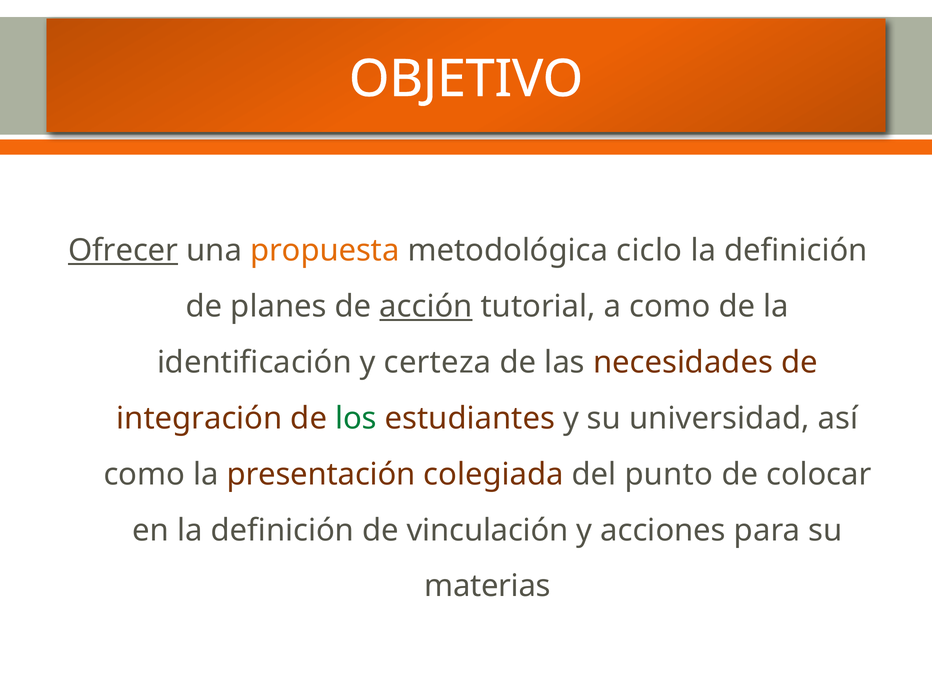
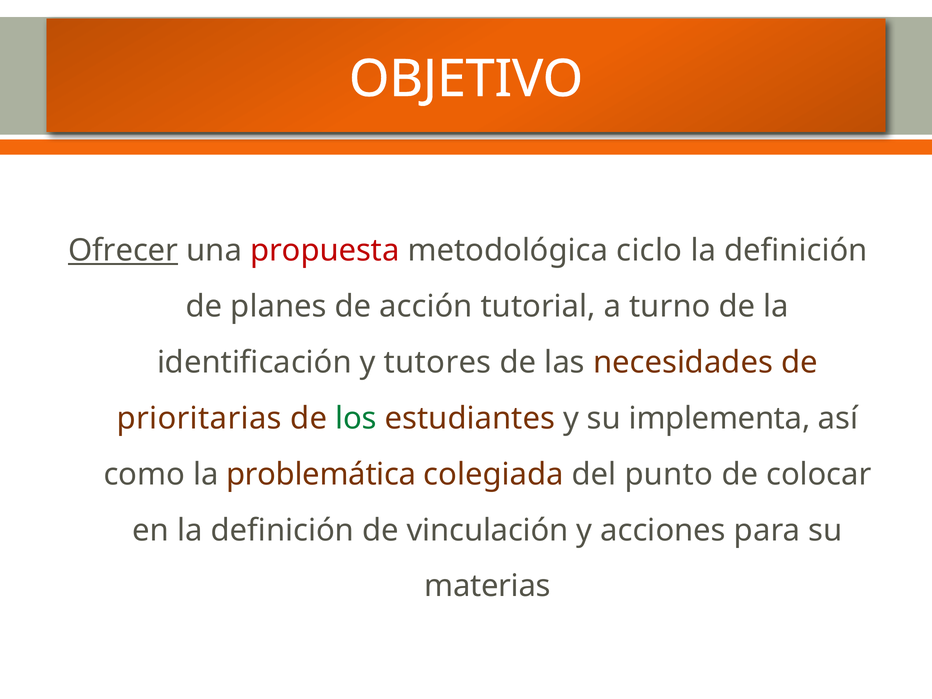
propuesta colour: orange -> red (325, 251)
acción underline: present -> none (426, 307)
a como: como -> turno (670, 307)
certeza: certeza -> tutores (438, 363)
integración: integración -> prioritarias (199, 418)
universidad: universidad -> implementa (720, 418)
presentación: presentación -> problemática (321, 474)
